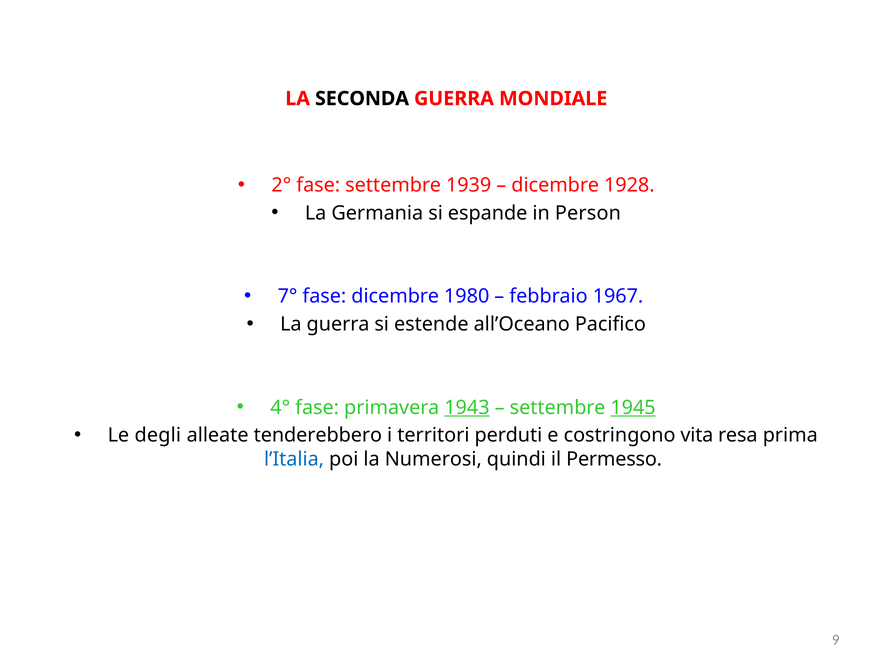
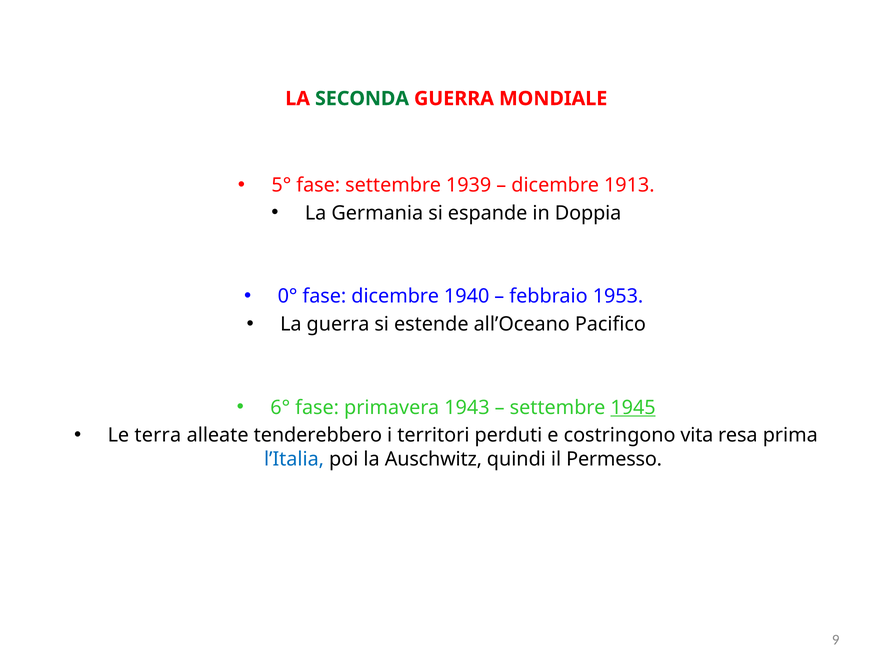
SECONDA colour: black -> green (362, 99)
2°: 2° -> 5° (281, 185)
1928: 1928 -> 1913 (629, 185)
Person: Person -> Doppia (588, 213)
7°: 7° -> 0° (288, 296)
1980: 1980 -> 1940 (467, 296)
1967: 1967 -> 1953 (618, 296)
4°: 4° -> 6° (280, 407)
1943 underline: present -> none (467, 407)
degli: degli -> terra (158, 435)
Numerosi: Numerosi -> Auschwitz (433, 459)
